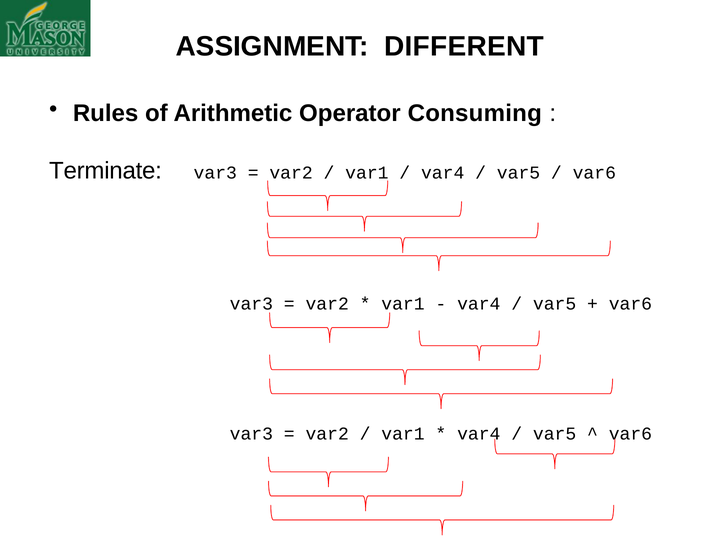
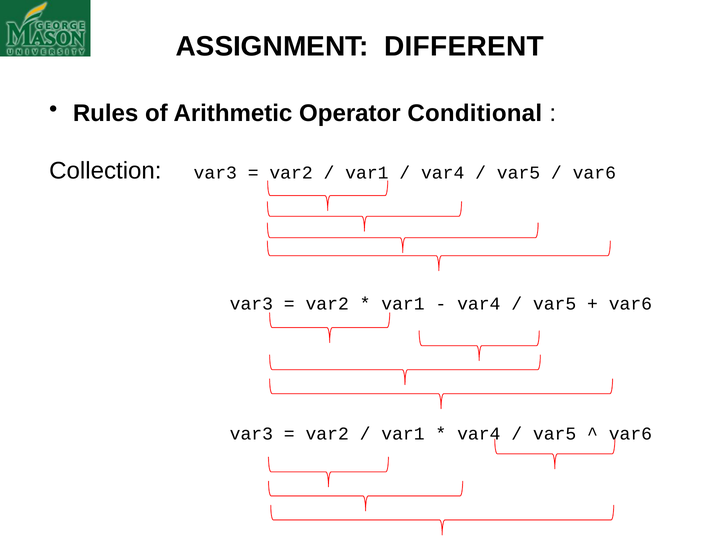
Consuming: Consuming -> Conditional (475, 113)
Terminate: Terminate -> Collection (105, 171)
